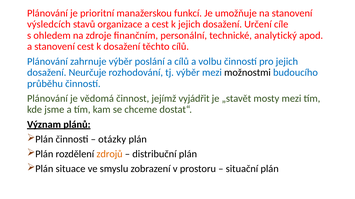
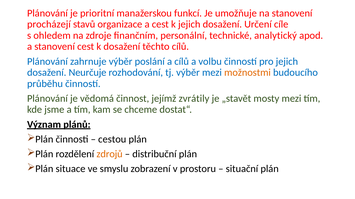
výsledcích: výsledcích -> procházejí (49, 24)
možnostmi colour: black -> orange (247, 73)
vyjádřit: vyjádřit -> zvrátily (194, 99)
otázky: otázky -> cestou (112, 140)
